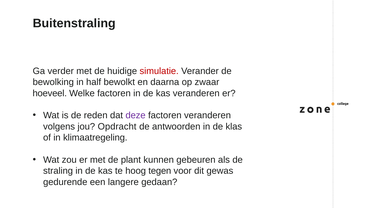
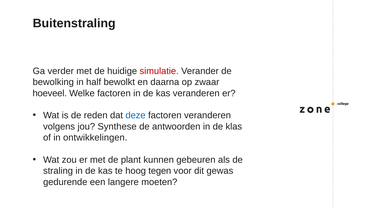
deze colour: purple -> blue (136, 116)
Opdracht: Opdracht -> Synthese (117, 127)
klimaatregeling: klimaatregeling -> ontwikkelingen (95, 138)
gedaan: gedaan -> moeten (159, 182)
